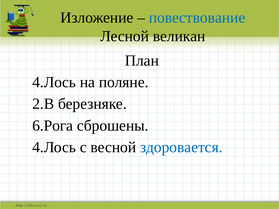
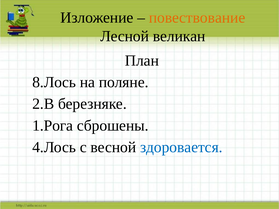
повествование colour: blue -> orange (197, 18)
4.Лось: 4.Лось -> 8.Лось (54, 82)
6.Рога: 6.Рога -> 1.Рога (53, 126)
